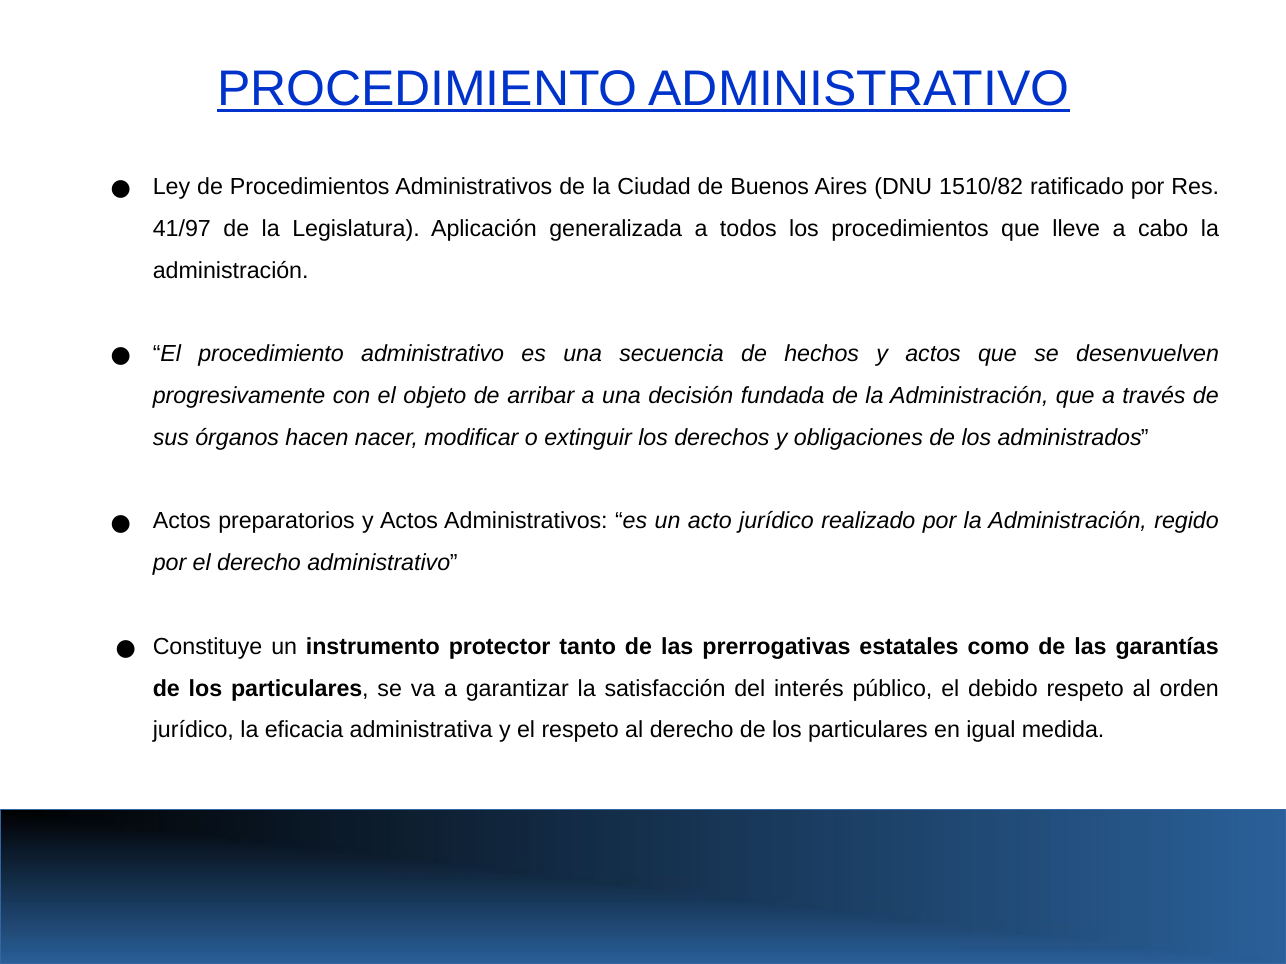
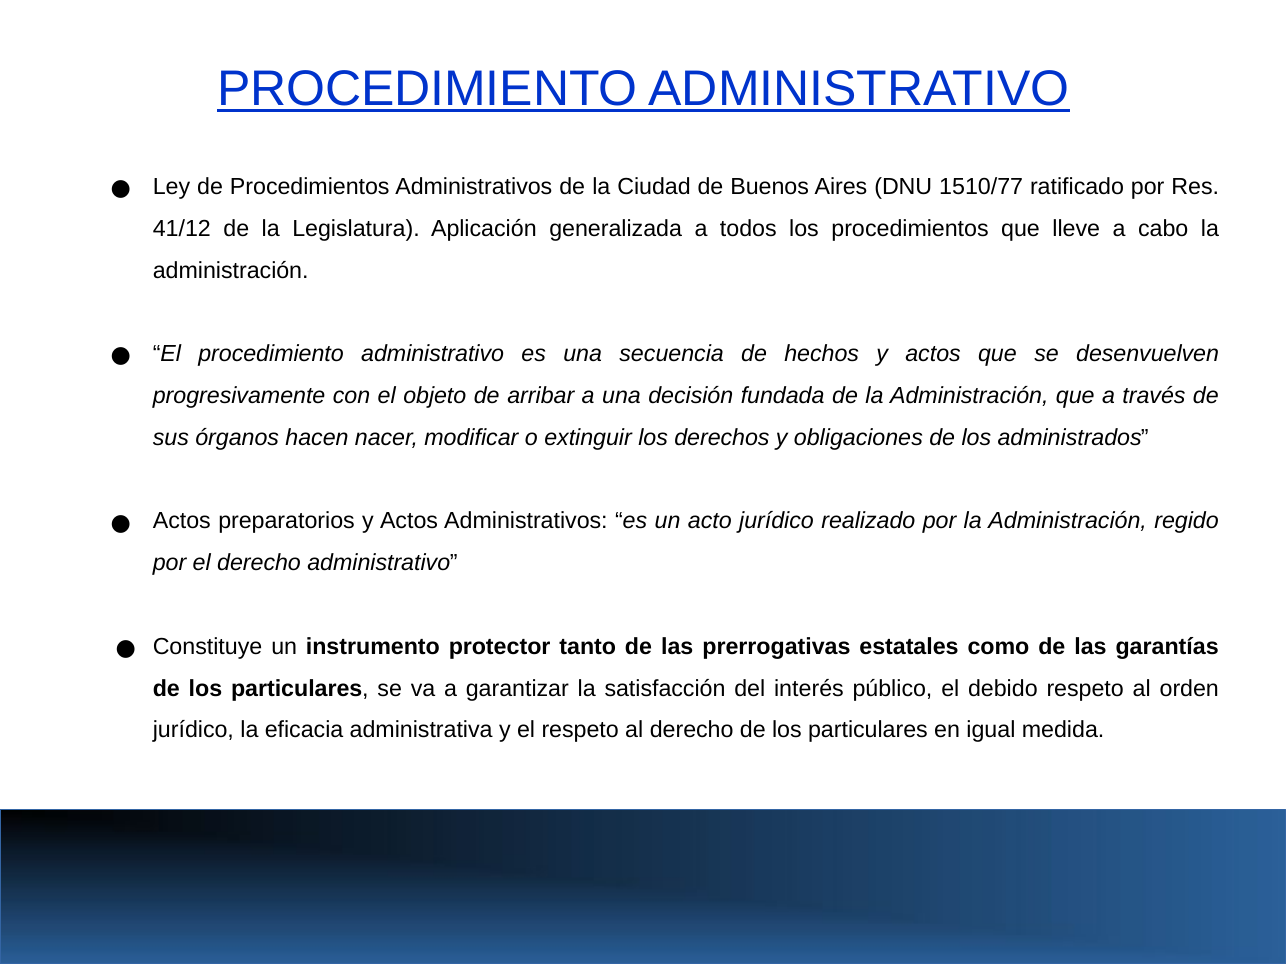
1510/82: 1510/82 -> 1510/77 (981, 187)
41/97: 41/97 -> 41/12 (182, 229)
